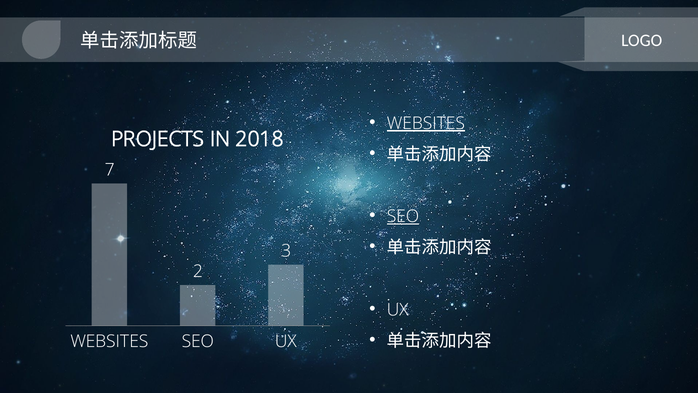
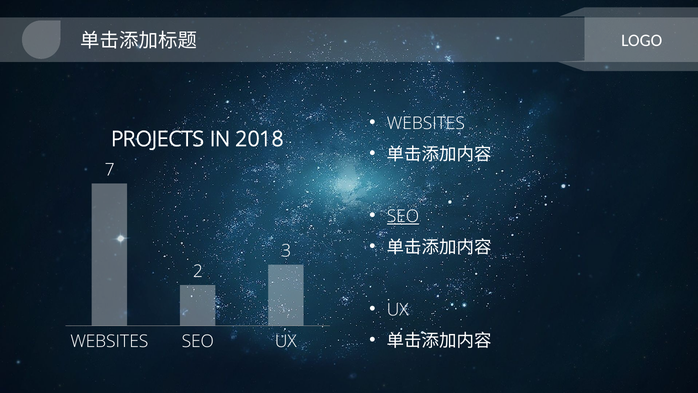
WEBSITES underline: present -> none (426, 123)
